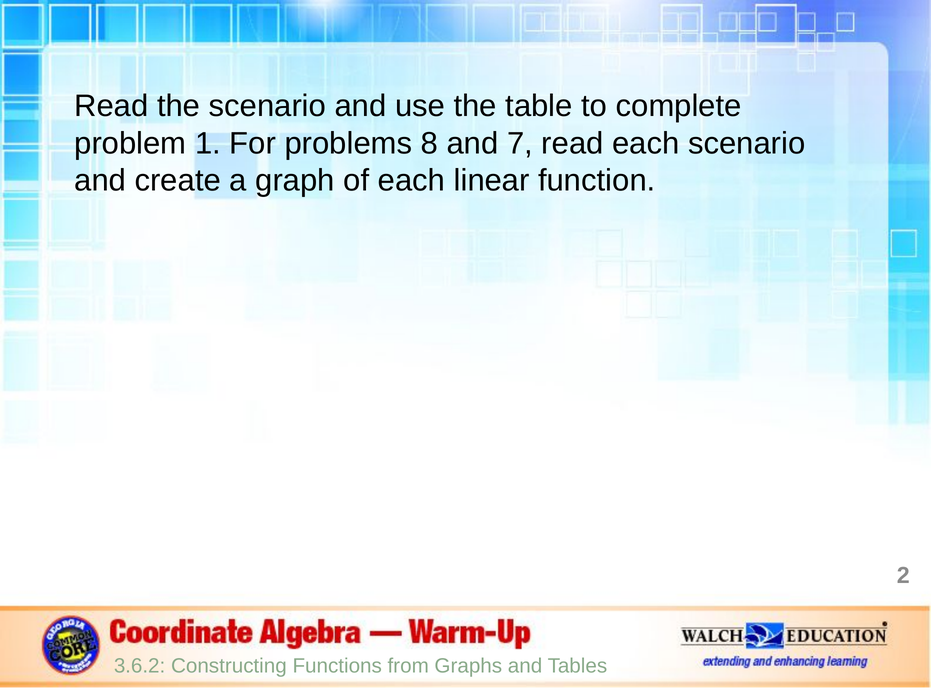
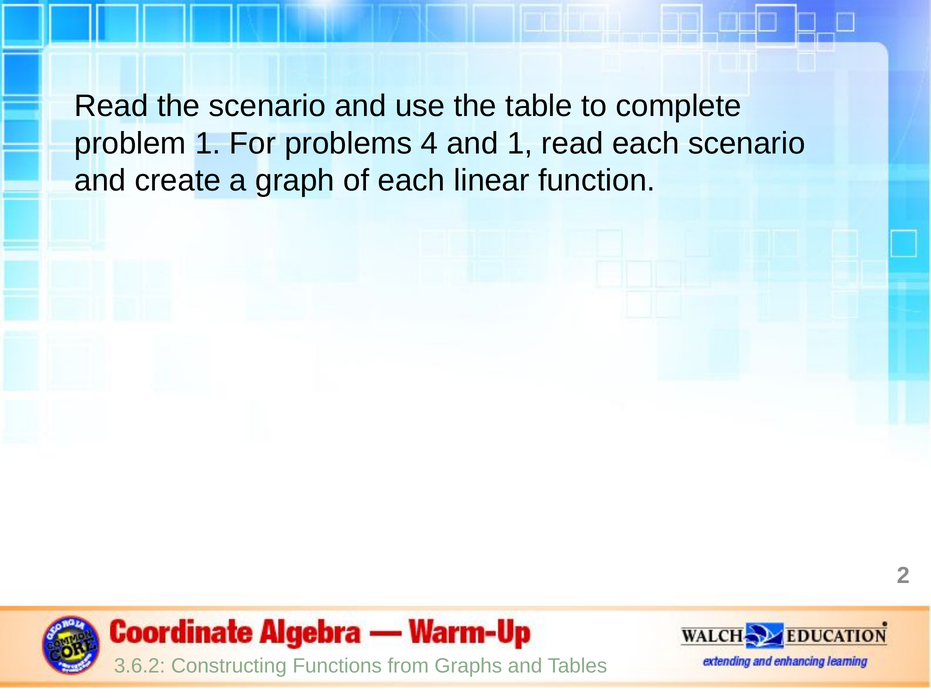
8: 8 -> 4 (429, 143)
and 7: 7 -> 1 (520, 143)
